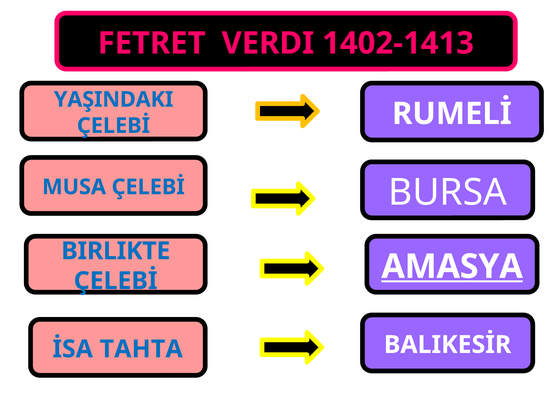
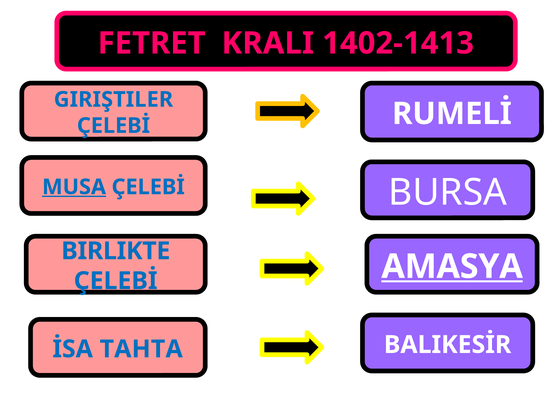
VERDI: VERDI -> KRALI (268, 43)
YAŞINDAKI: YAŞINDAKI -> GIRIŞTILER (113, 99)
MUSA underline: none -> present (74, 187)
